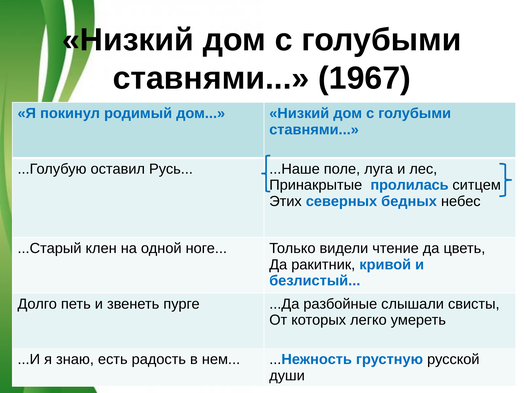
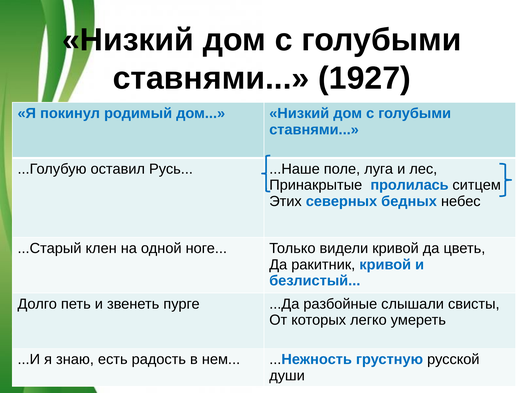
1967: 1967 -> 1927 (365, 78)
видели чтение: чтение -> кривой (396, 248)
